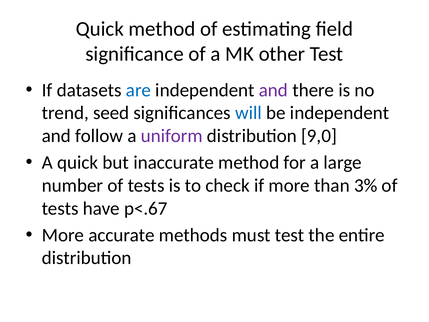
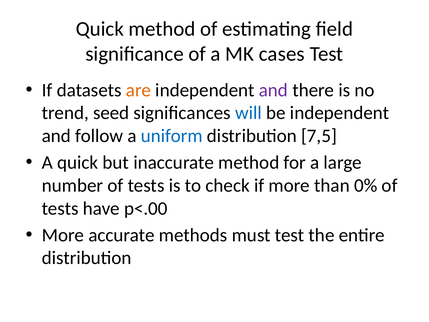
other: other -> cases (282, 54)
are colour: blue -> orange (139, 90)
uniform colour: purple -> blue (172, 136)
9,0: 9,0 -> 7,5 (319, 136)
3%: 3% -> 0% (366, 185)
p<.67: p<.67 -> p<.00 (146, 208)
